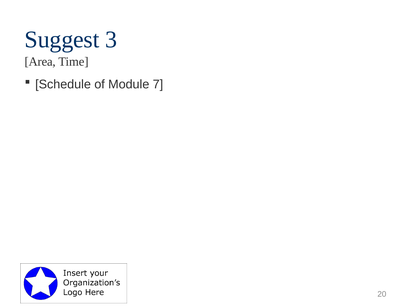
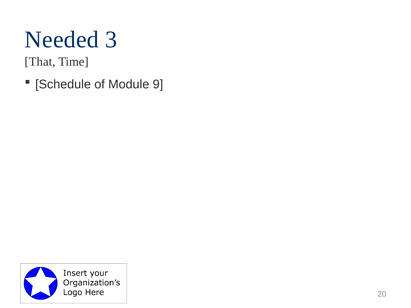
Suggest: Suggest -> Needed (62, 40)
Area: Area -> That (40, 62)
7: 7 -> 9 (158, 84)
